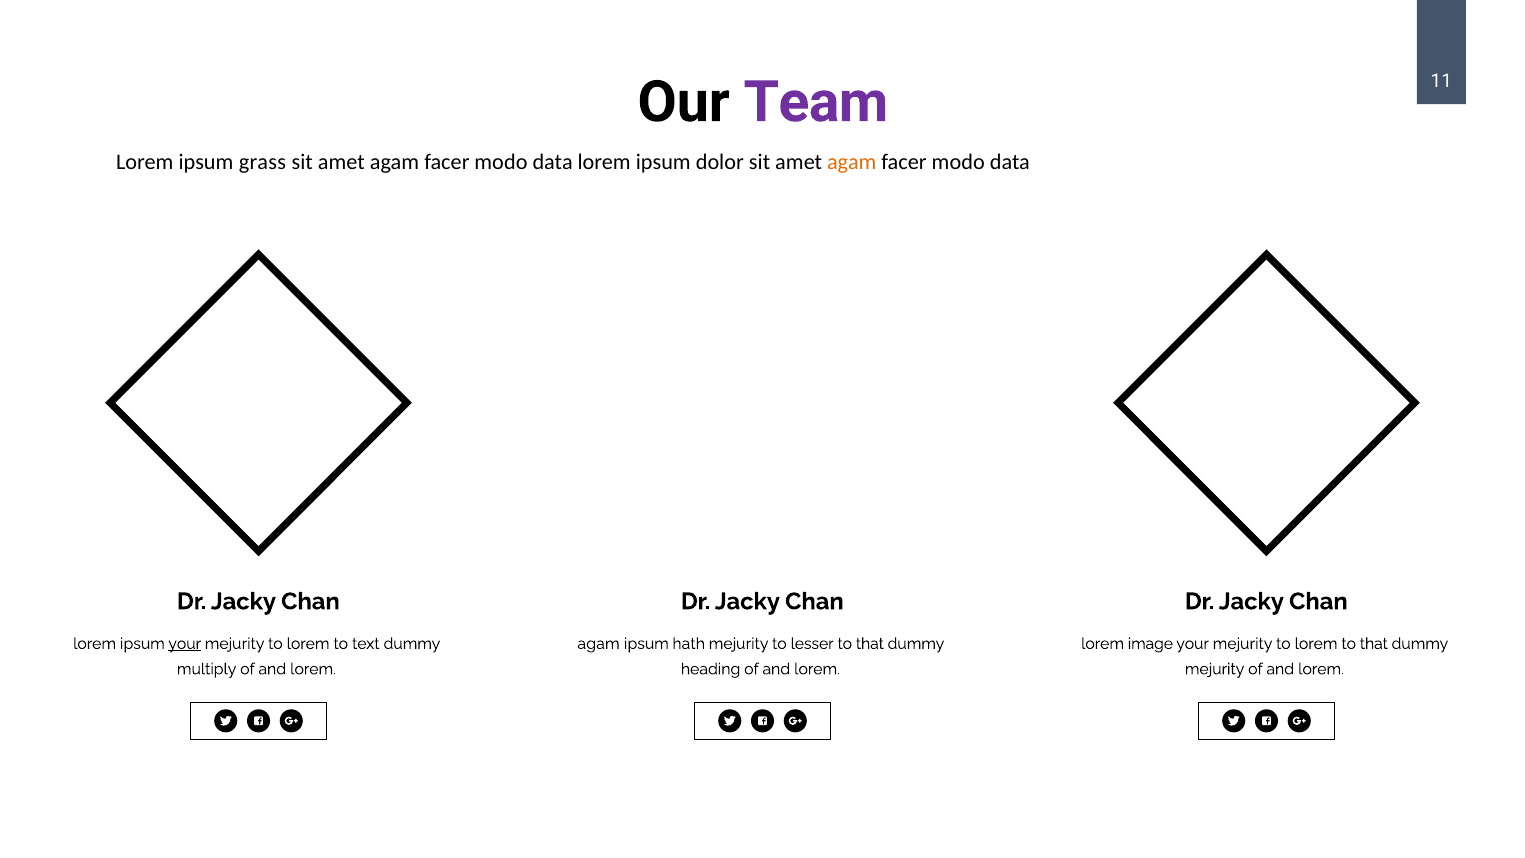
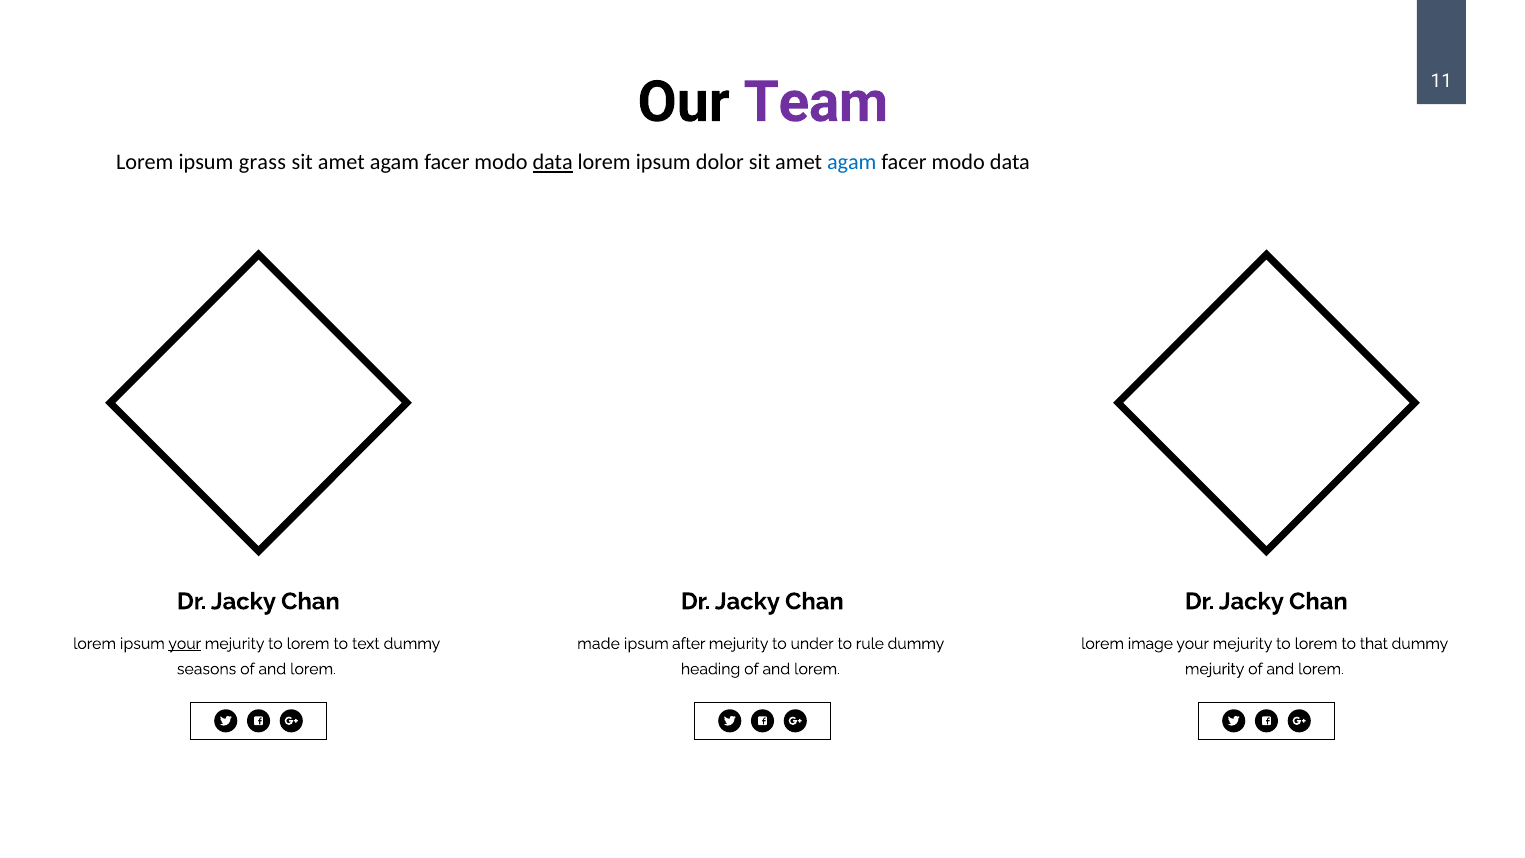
data underline: none -> present (553, 163)
agam colour: orange -> blue (852, 163)
agam: agam -> made (599, 643)
hath: hath -> after (689, 643)
lesser: lesser -> under (812, 643)
that: that -> rule (870, 643)
multiply: multiply -> seasons (207, 669)
